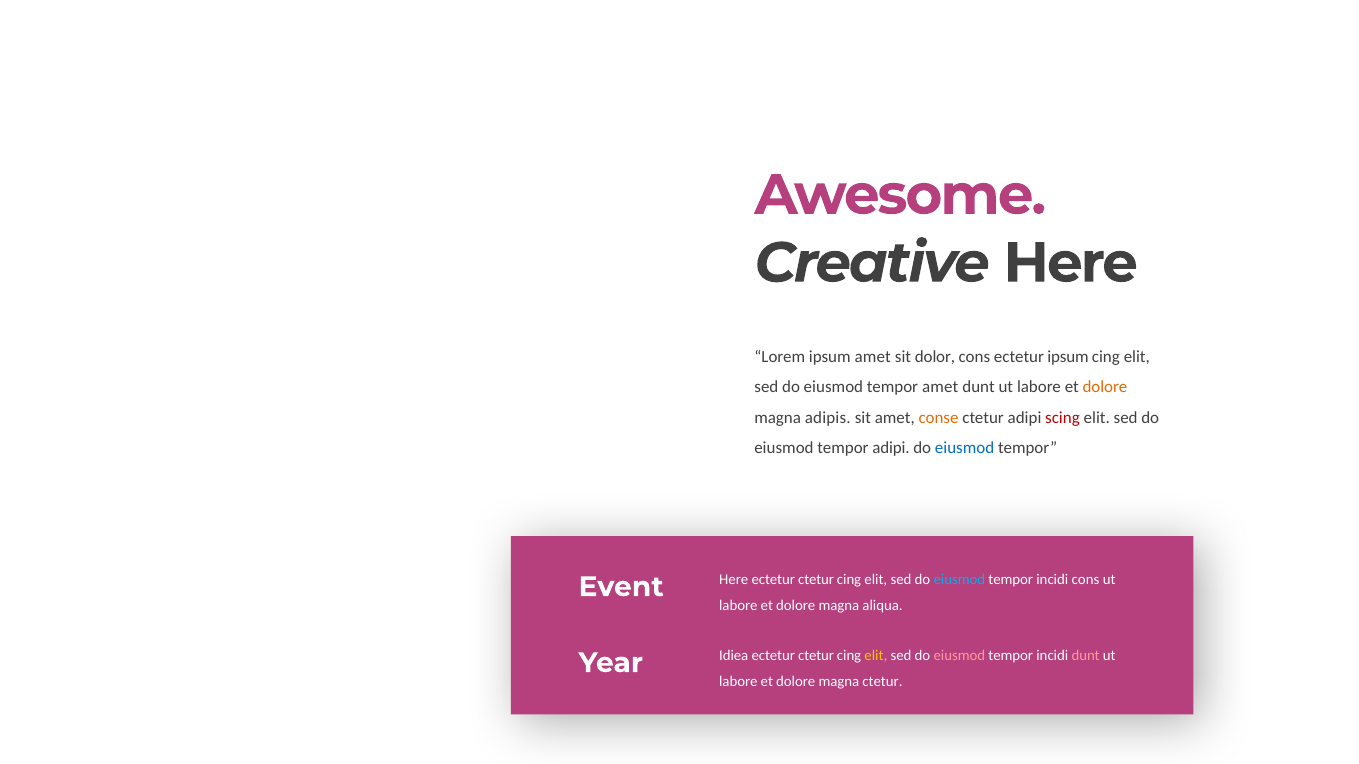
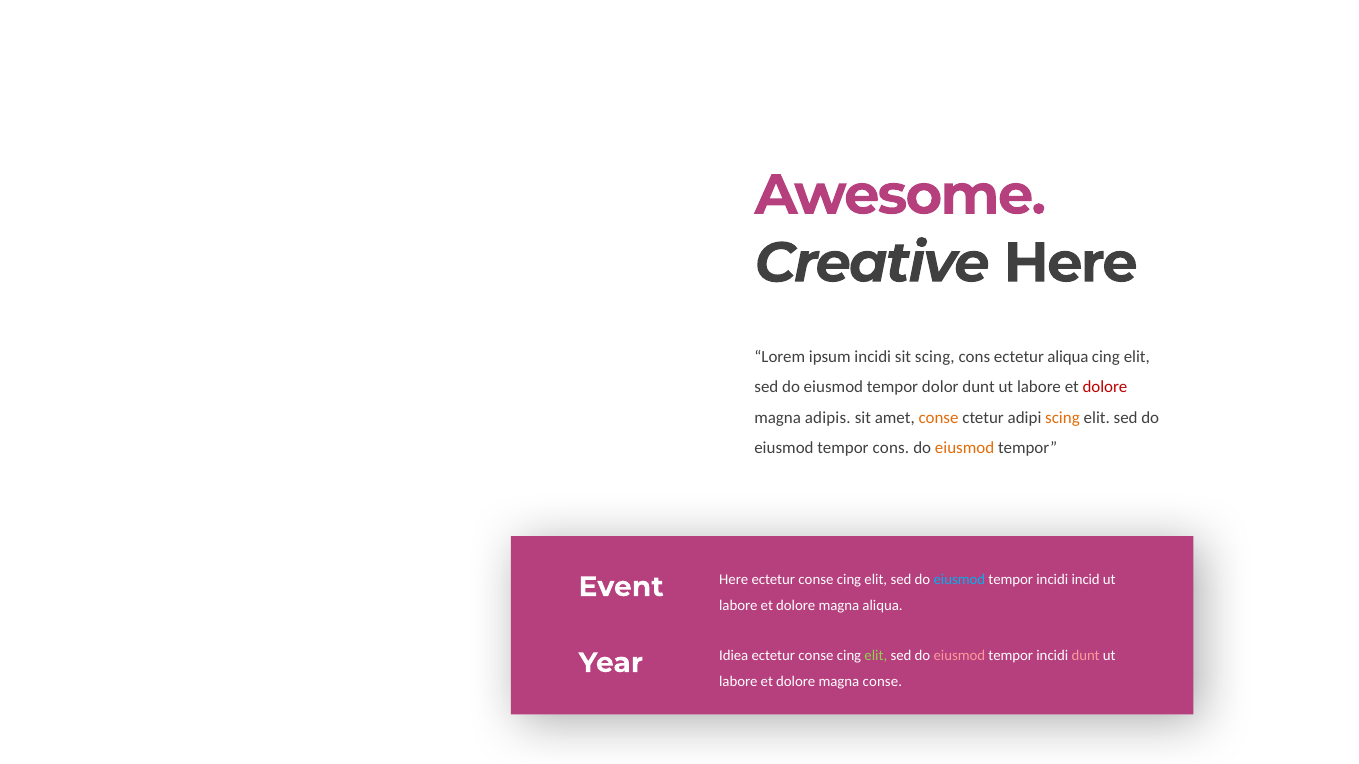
ipsum amet: amet -> incidi (873, 357)
sit dolor: dolor -> scing (935, 357)
ectetur ipsum: ipsum -> aliqua (1068, 357)
tempor amet: amet -> dolor (940, 387)
dolore colour: orange -> red (1105, 387)
scing colour: red -> orange (1062, 418)
tempor adipi: adipi -> cons (891, 449)
eiusmod colour: blue -> orange (965, 449)
ctetur: ctetur -> conse (816, 580)
incidi cons: cons -> incid (1086, 580)
ctetur: ctetur -> conse (816, 656)
elit colour: yellow -> light green (876, 656)
magna ctetur: ctetur -> conse (882, 682)
